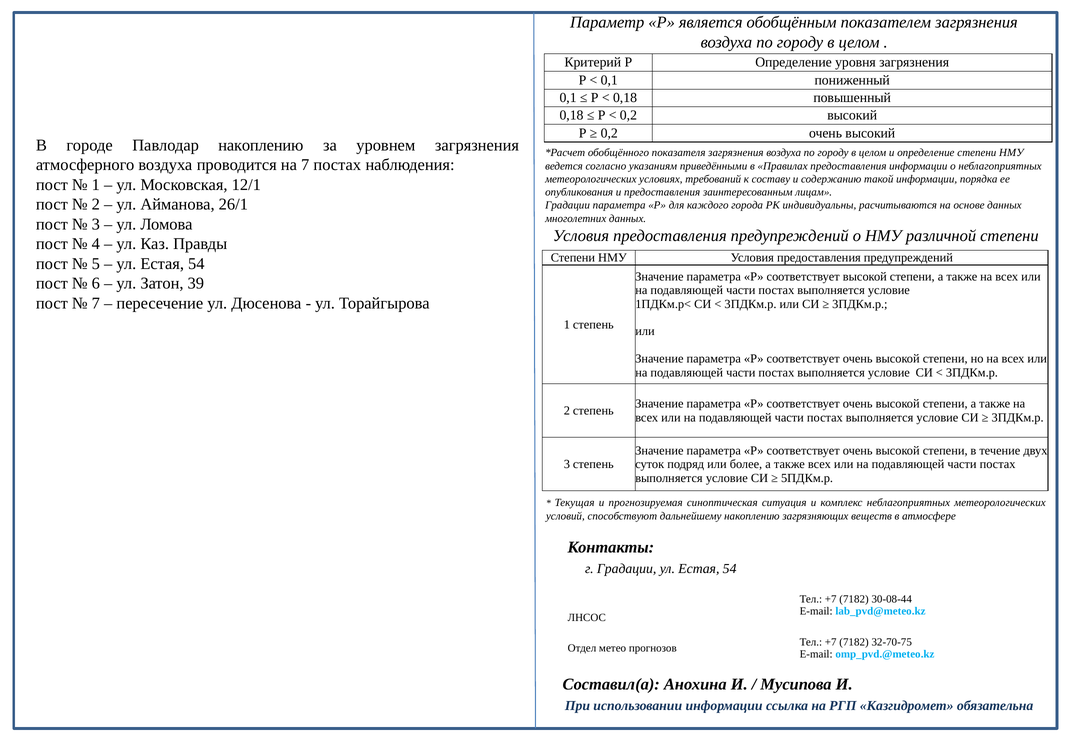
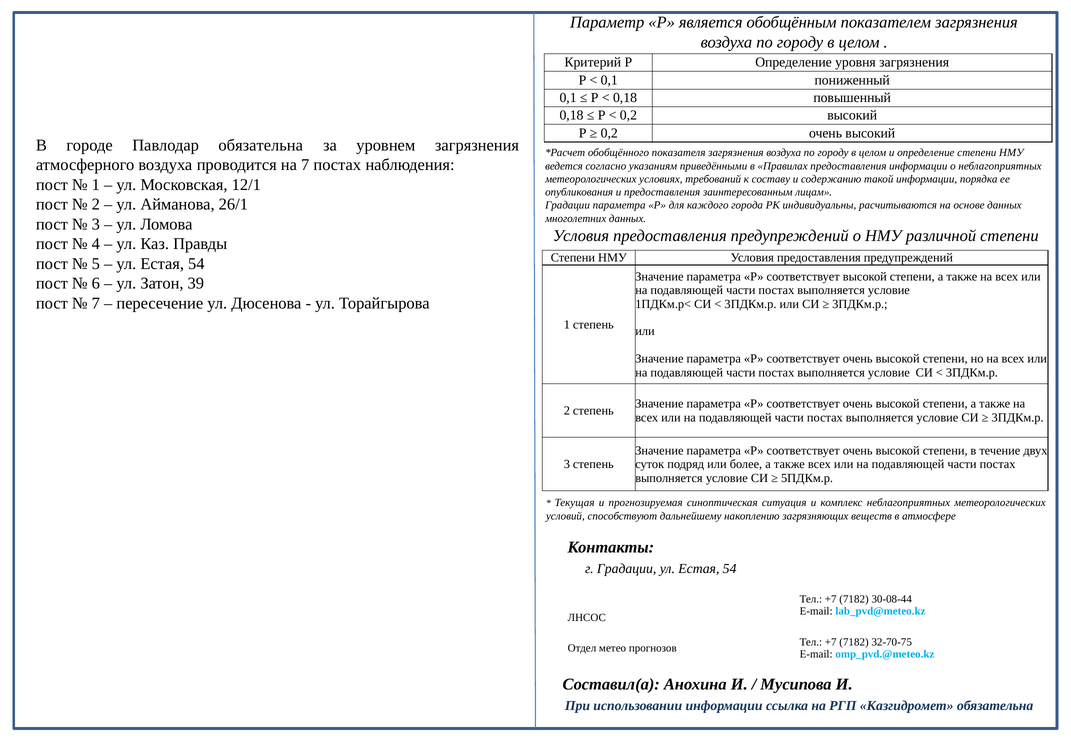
Павлодар накоплению: накоплению -> обязательна (261, 145)
